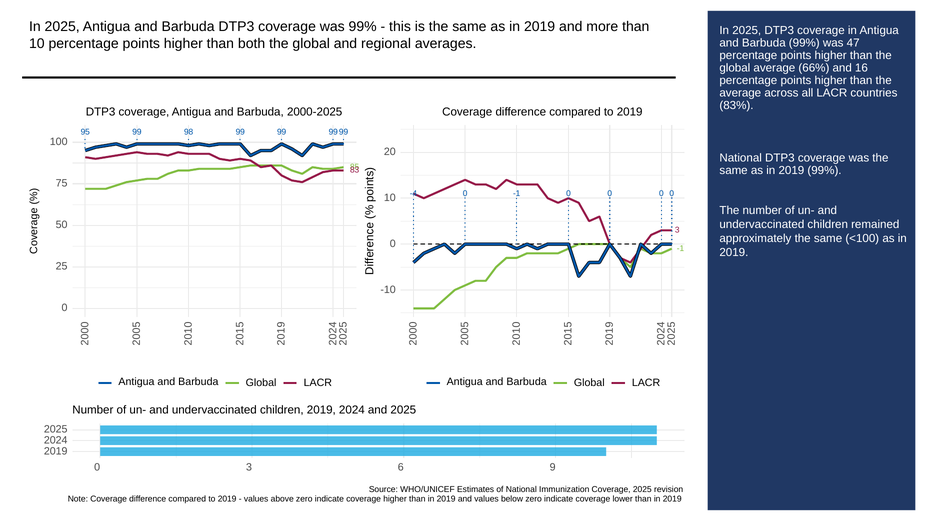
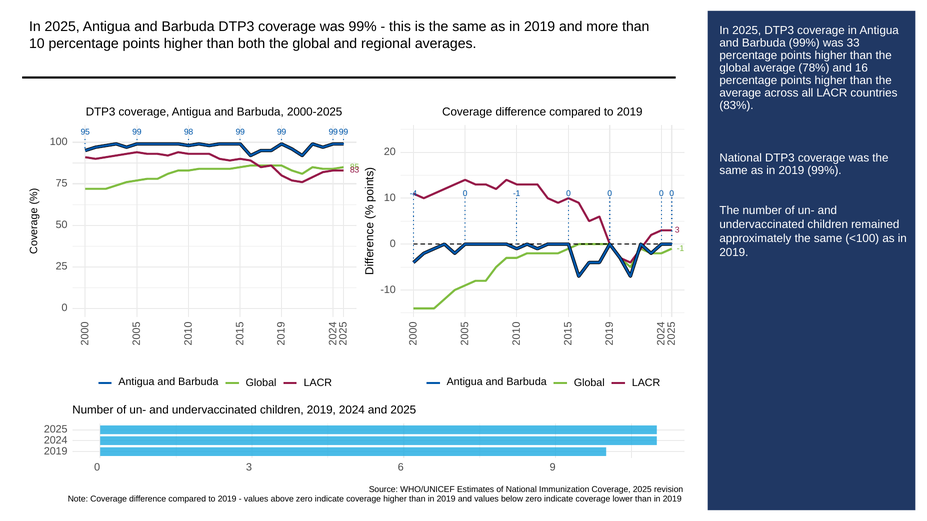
47: 47 -> 33 (853, 43)
66%: 66% -> 78% (814, 68)
